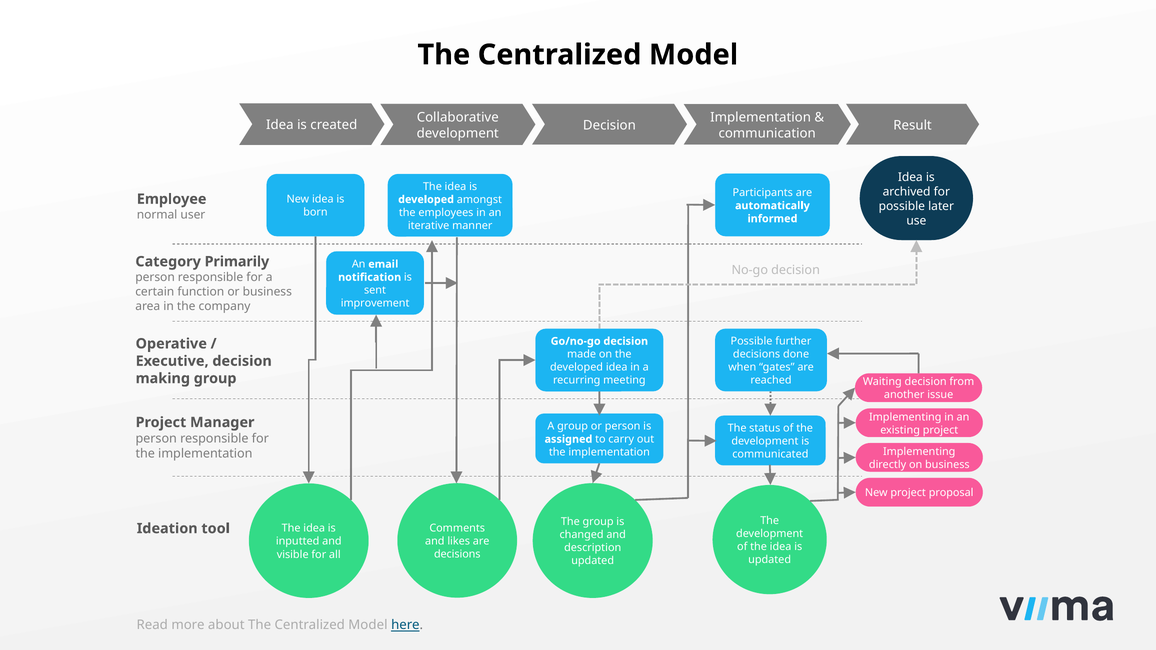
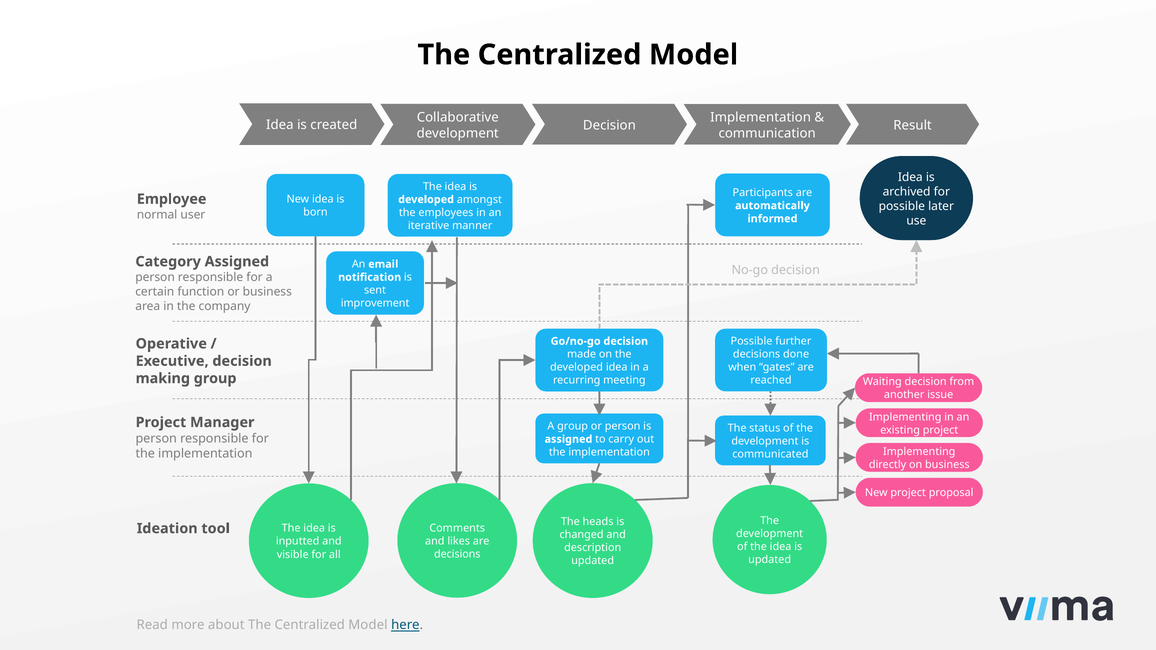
Category Primarily: Primarily -> Assigned (237, 262)
The group: group -> heads (598, 522)
